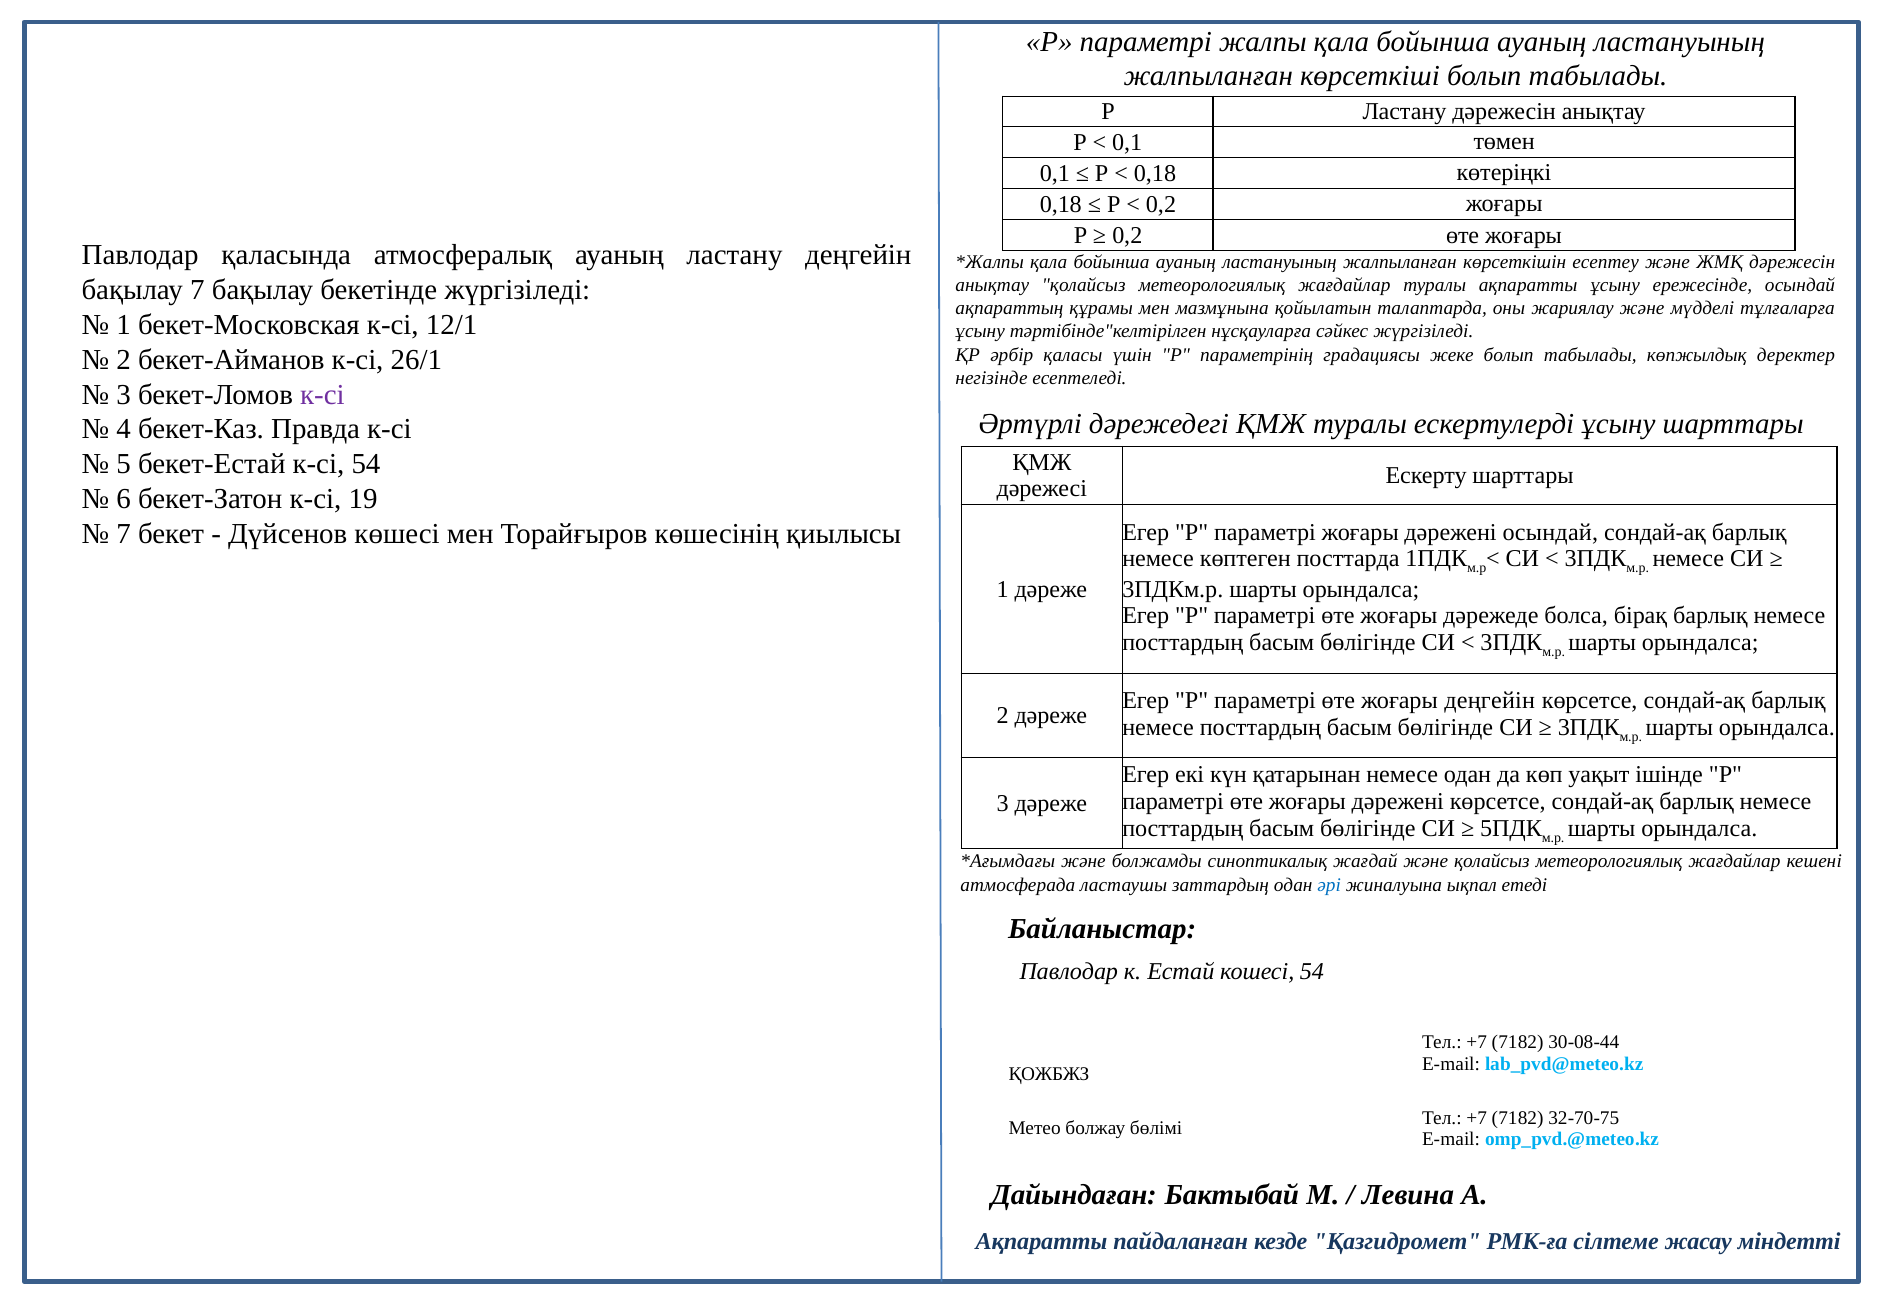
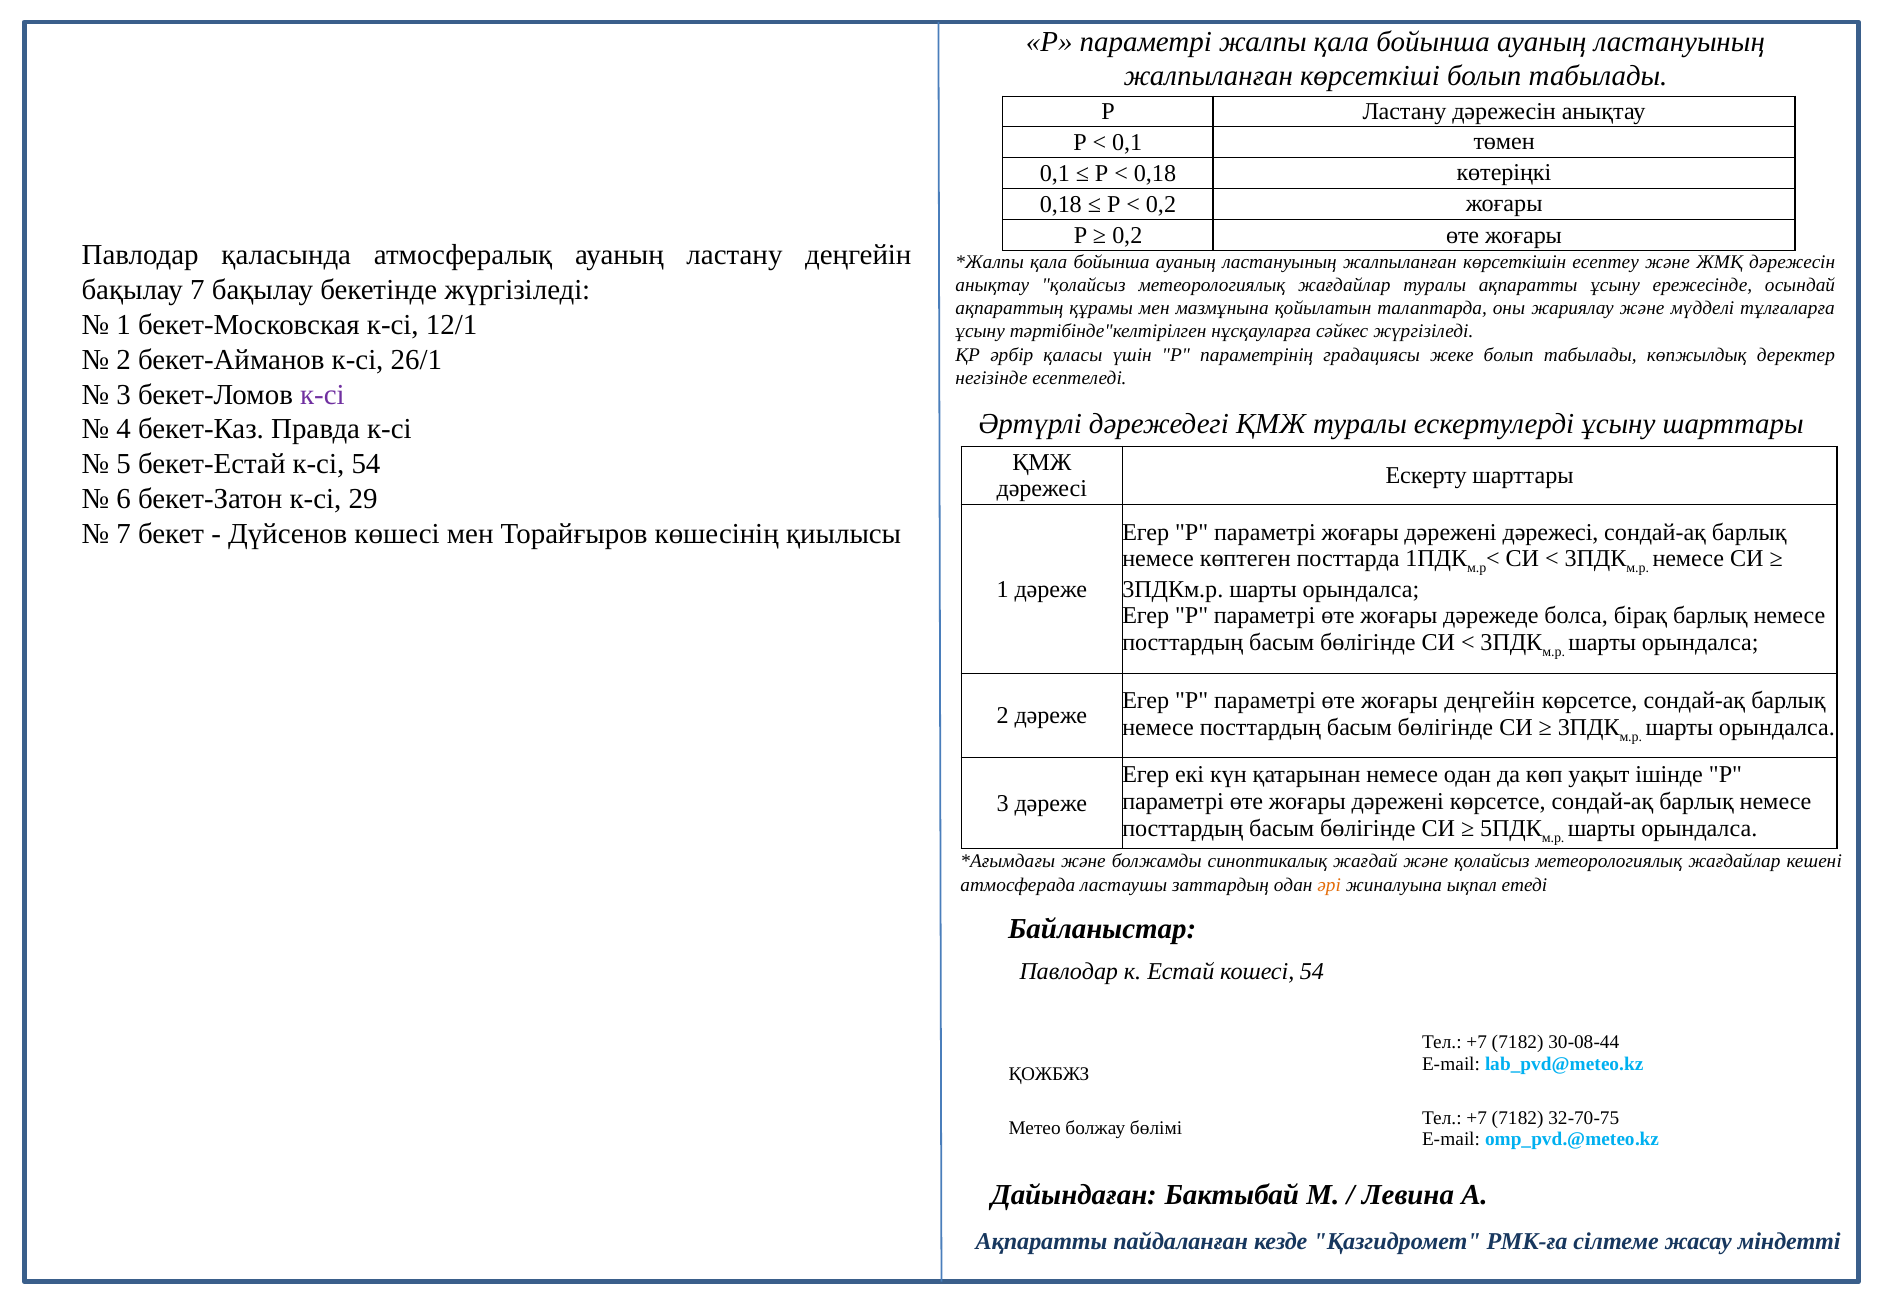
19: 19 -> 29 (363, 499)
дәрежені осындай: осындай -> дәрежесі (1551, 532)
әрі colour: blue -> orange (1329, 884)
